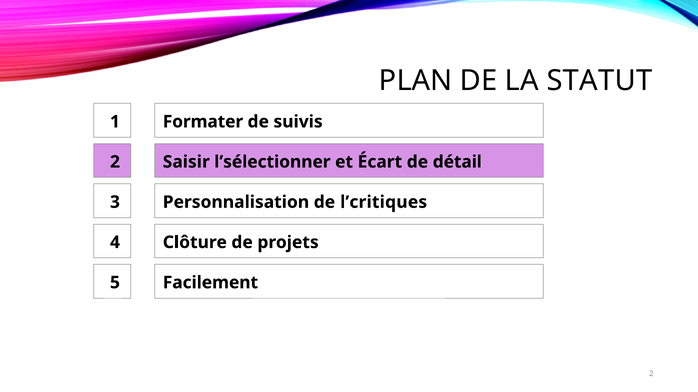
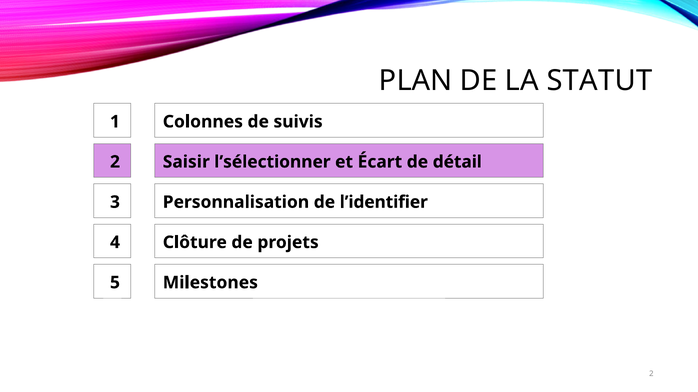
Formater: Formater -> Colonnes (203, 122)
l’critiques: l’critiques -> l’identifier (384, 202)
Facilement: Facilement -> Milestones (210, 283)
